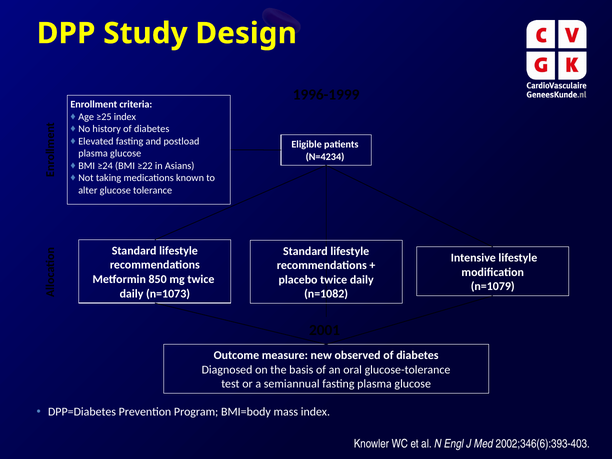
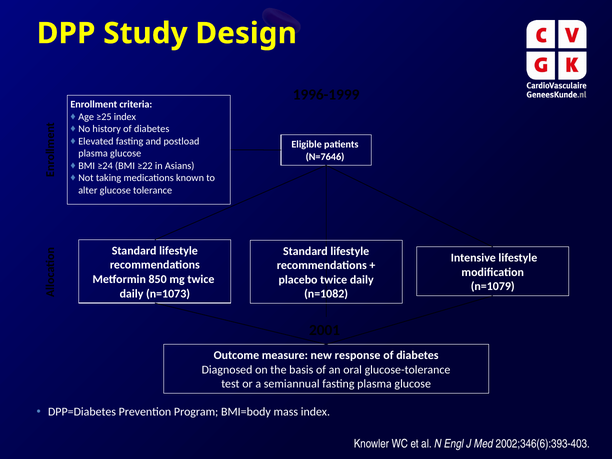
N=4234: N=4234 -> N=7646 (325, 157)
observed: observed -> response (358, 355)
